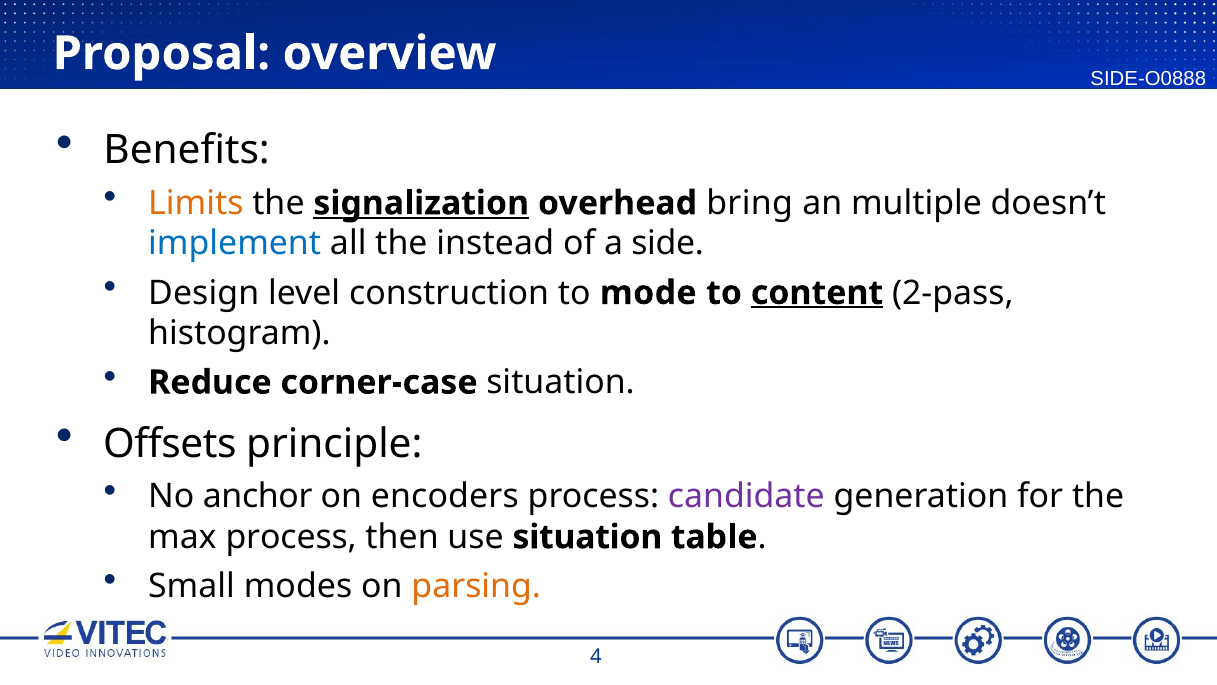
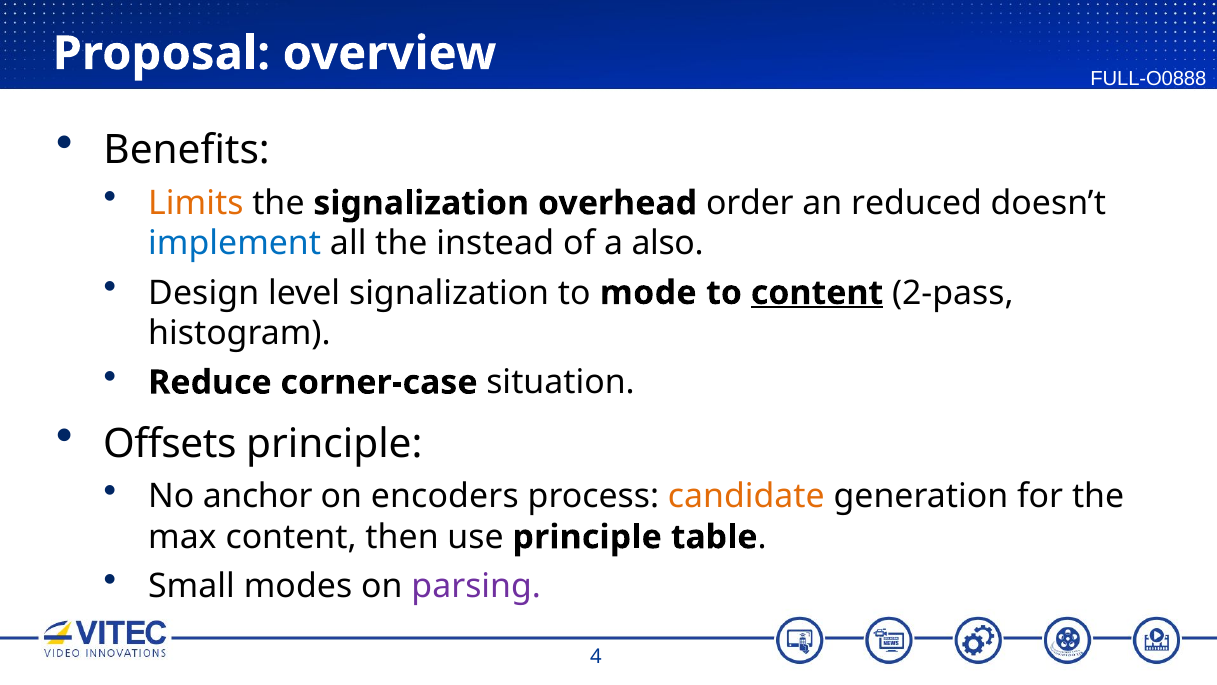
SIDE-O0888: SIDE-O0888 -> FULL-O0888 (1148, 79)
signalization underline: present -> none (421, 203)
bring: bring -> order (750, 203)
multiple: multiple -> reduced (916, 203)
side: side -> also (668, 244)
level construction: construction -> signalization (449, 293)
candidate colour: purple -> orange (746, 496)
max process: process -> content (291, 537)
use situation: situation -> principle (587, 537)
parsing colour: orange -> purple (476, 586)
